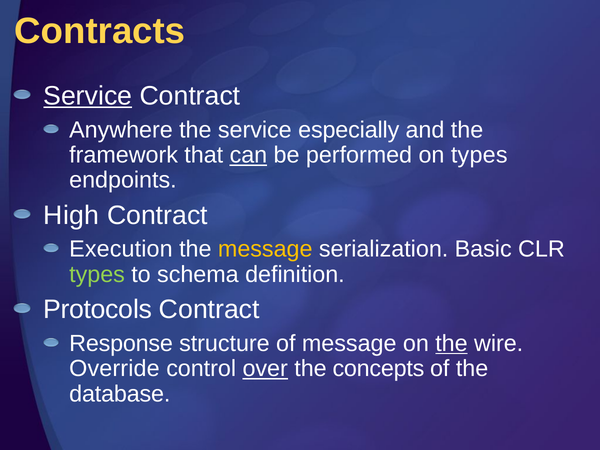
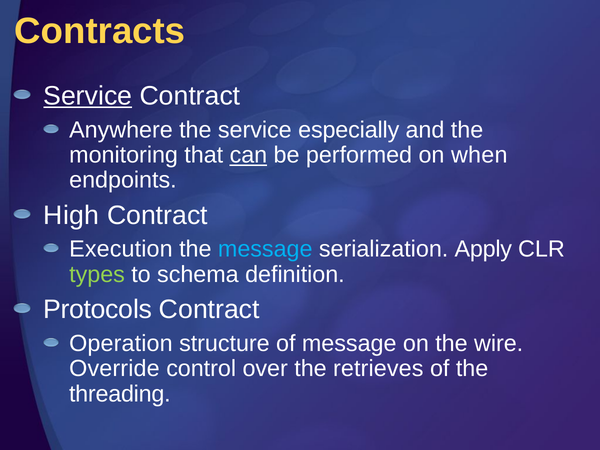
framework: framework -> monitoring (124, 155)
on types: types -> when (479, 155)
message colour: yellow -> light blue (265, 249)
Basic: Basic -> Apply (483, 249)
Response: Response -> Operation (121, 343)
the underline: present -> none (451, 343)
over underline: present -> none (265, 369)
concepts: concepts -> retrieves (378, 369)
database: database -> threading (120, 394)
